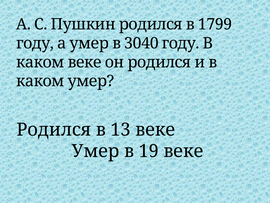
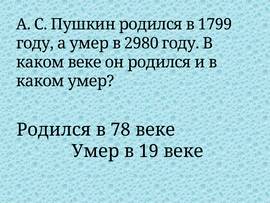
3040: 3040 -> 2980 (141, 43)
13: 13 -> 78 (121, 130)
